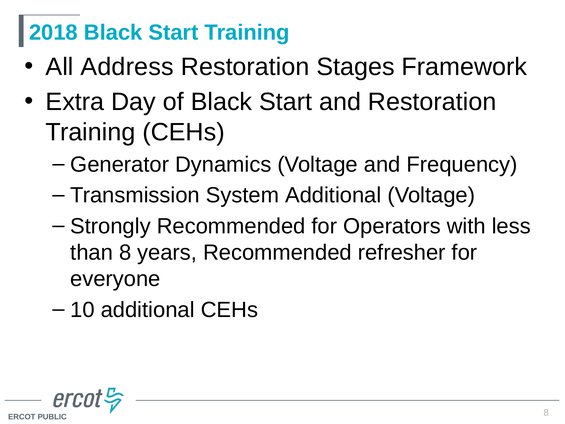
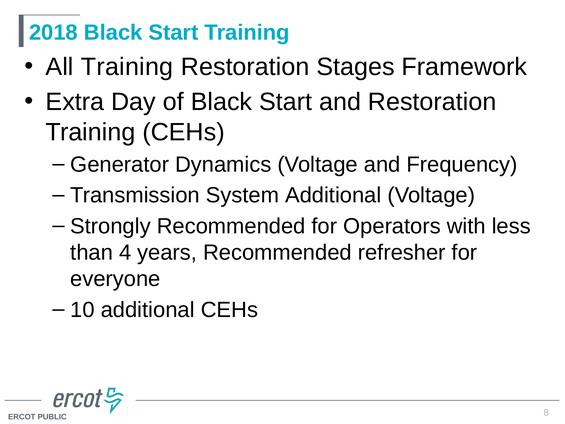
All Address: Address -> Training (127, 67)
than 8: 8 -> 4 (125, 252)
